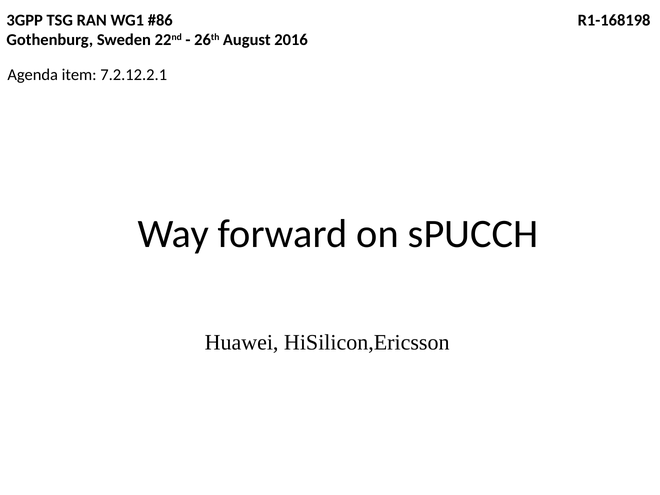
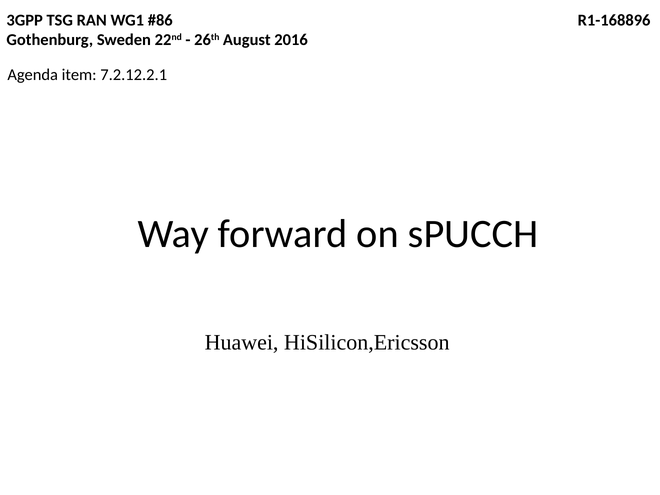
R1-168198: R1-168198 -> R1-168896 (614, 20)
